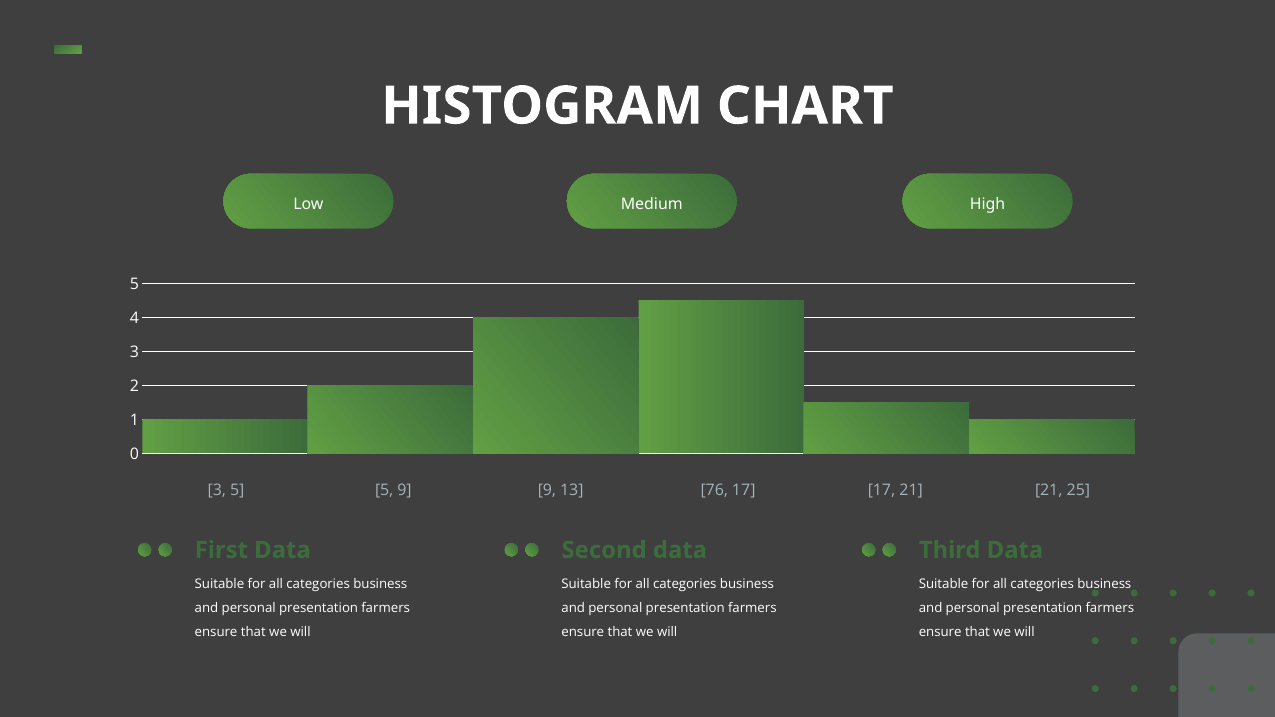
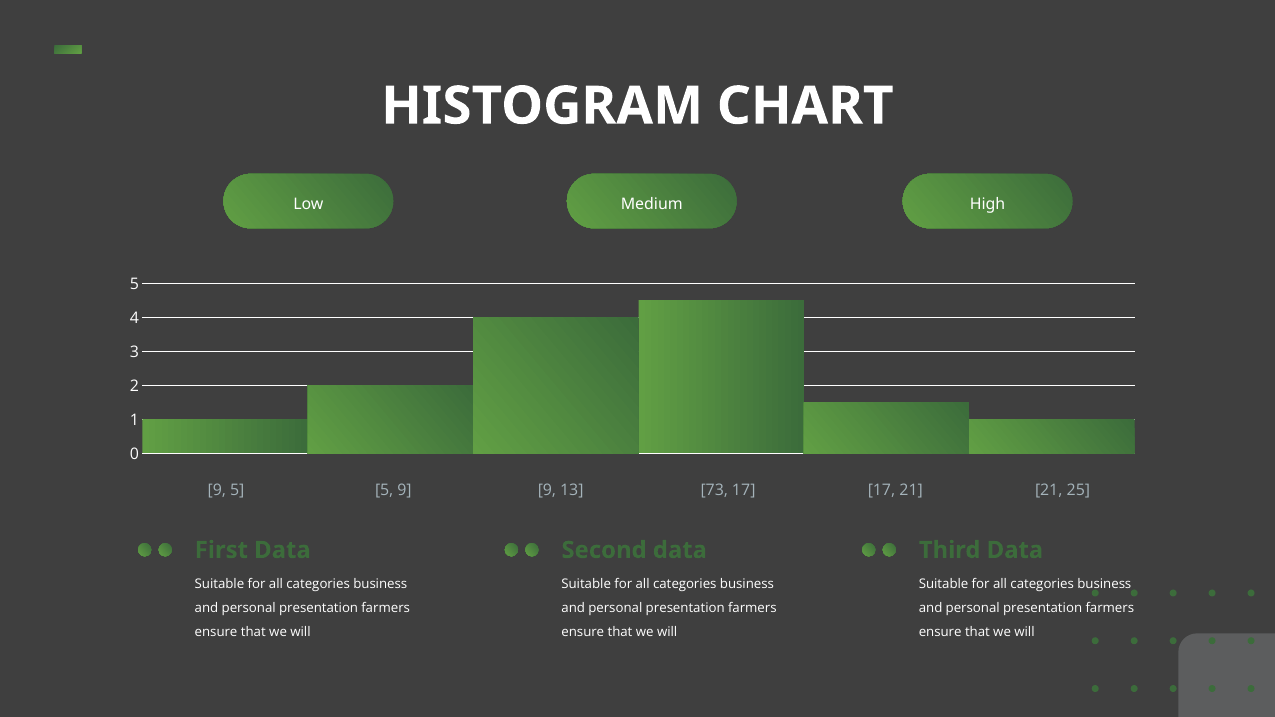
3: 3 -> 9 (217, 490)
76: 76 -> 73 (714, 490)
